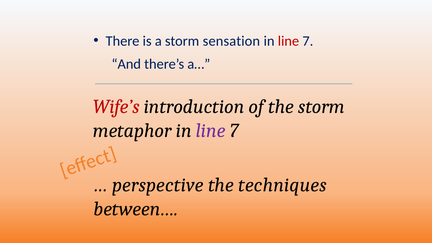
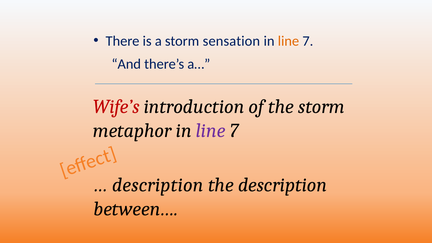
line colour: red -> orange (288, 41)
perspective: perspective -> description (158, 185)
the techniques: techniques -> description (283, 185)
